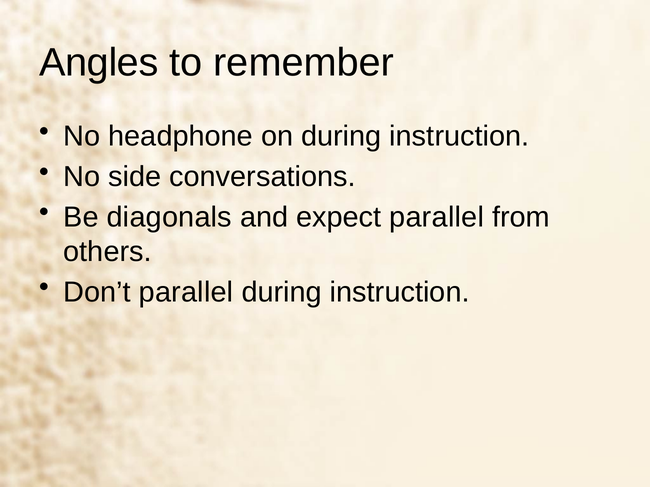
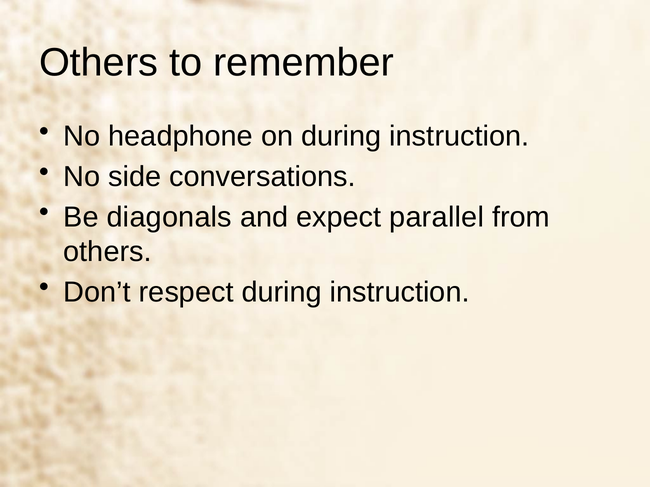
Angles: Angles -> Others (99, 63)
Don’t parallel: parallel -> respect (186, 292)
